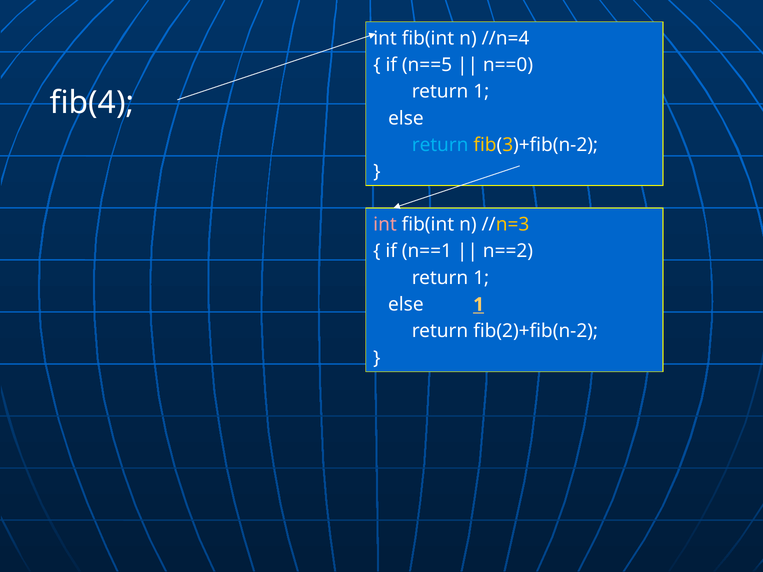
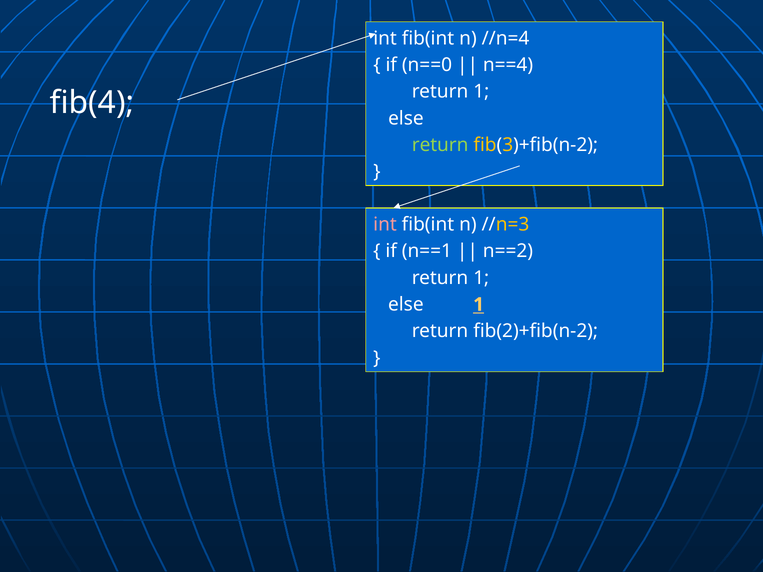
n==5: n==5 -> n==0 (427, 65)
n==0: n==0 -> n==4 (508, 65)
return colour: light blue -> light green (440, 145)
